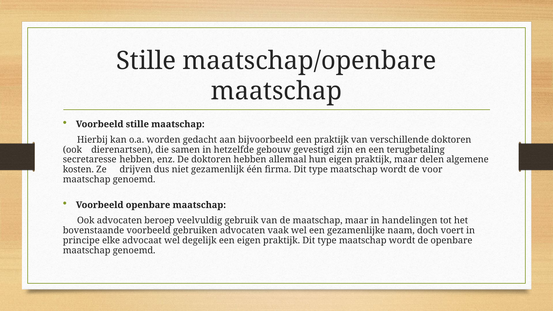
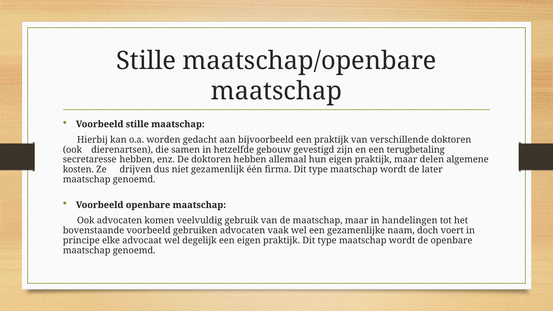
voor: voor -> later (432, 170)
beroep: beroep -> komen (159, 221)
